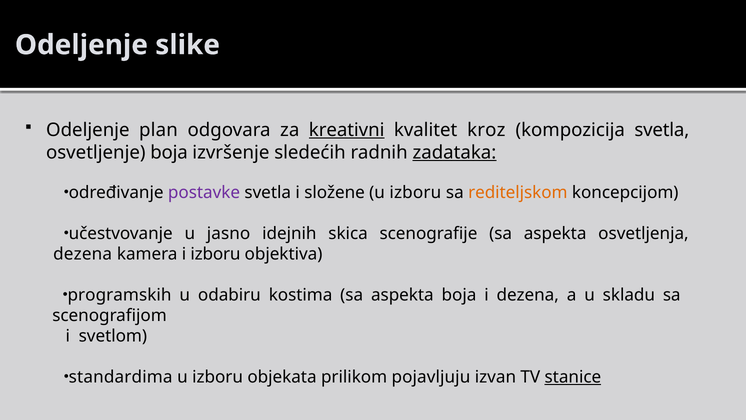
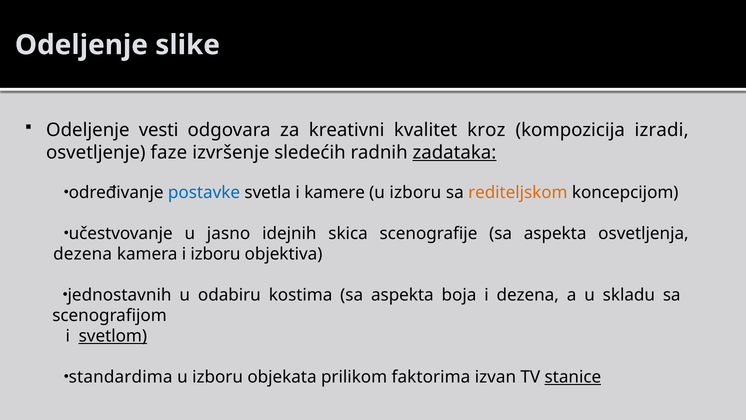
plan: plan -> vesti (159, 130)
kreativni underline: present -> none (347, 130)
kompozicija svetla: svetla -> izradi (662, 130)
osvetljenje boja: boja -> faze (169, 152)
postavke colour: purple -> blue (204, 192)
složene: složene -> kamere (335, 192)
programskih: programskih -> jednostavnih (120, 295)
svetlom underline: none -> present (113, 336)
pojavljuju: pojavljuju -> faktorima (431, 377)
